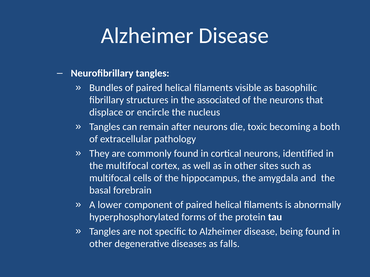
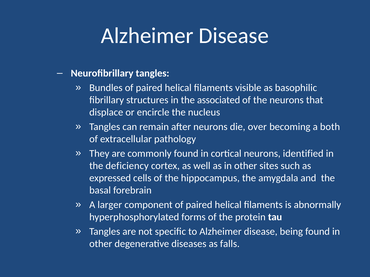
toxic: toxic -> over (257, 127)
the multifocal: multifocal -> deficiency (127, 166)
multifocal: multifocal -> expressed (110, 178)
lower: lower -> larger (110, 205)
